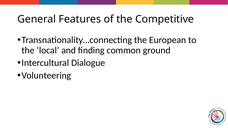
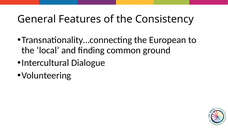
Competitive: Competitive -> Consistency (164, 19)
